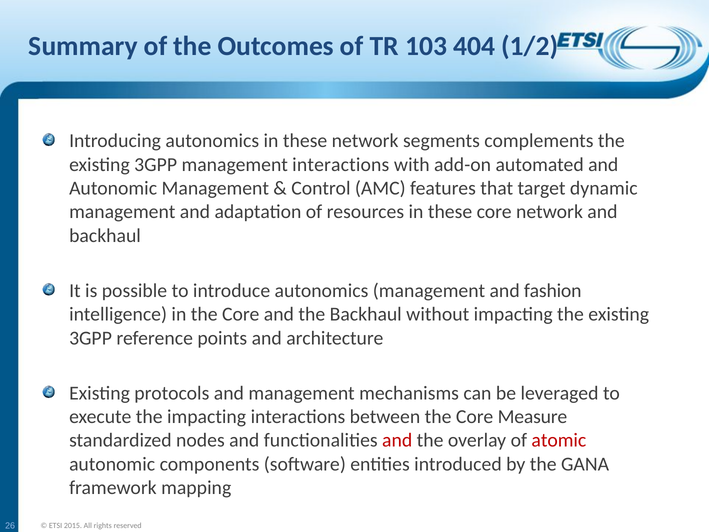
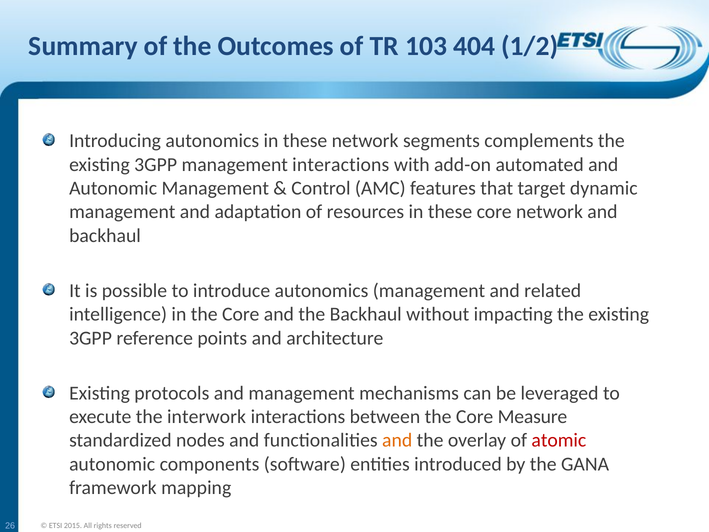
fashion: fashion -> related (553, 291)
the impacting: impacting -> interwork (207, 417)
and colour: red -> orange (397, 440)
